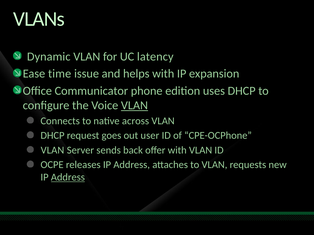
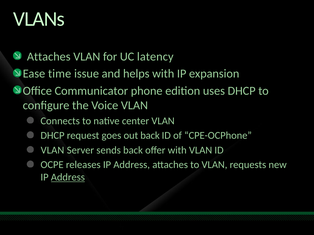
Dynamic: Dynamic -> Attaches (49, 57)
VLAN underline: present -> none (134, 106)
across: across -> center (136, 121)
out user: user -> back (150, 136)
